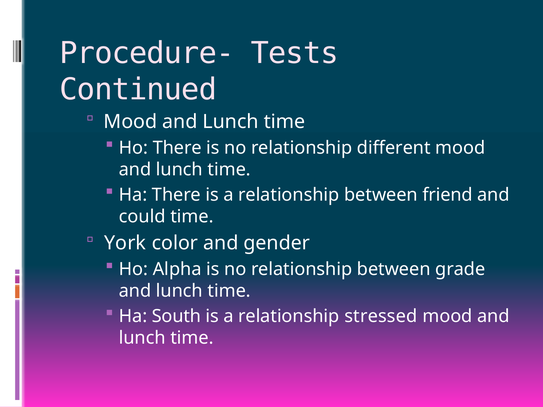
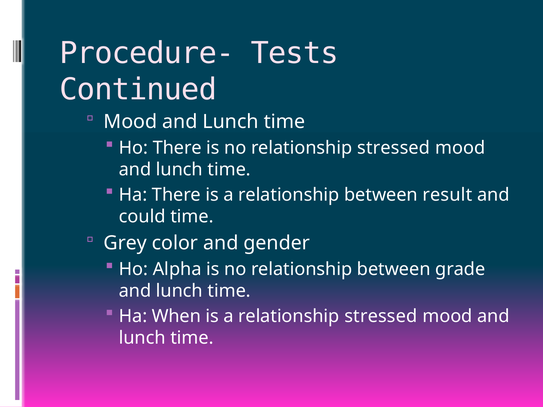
no relationship different: different -> stressed (394, 148)
friend: friend -> result (447, 195)
York: York -> Grey (125, 243)
South: South -> When (176, 316)
